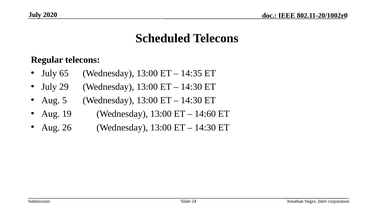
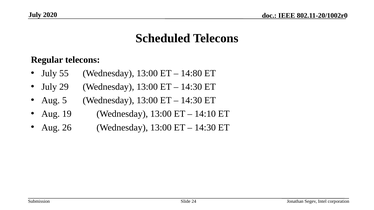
65: 65 -> 55 (64, 73)
14:35: 14:35 -> 14:80 (191, 73)
14:60: 14:60 -> 14:10 (205, 114)
